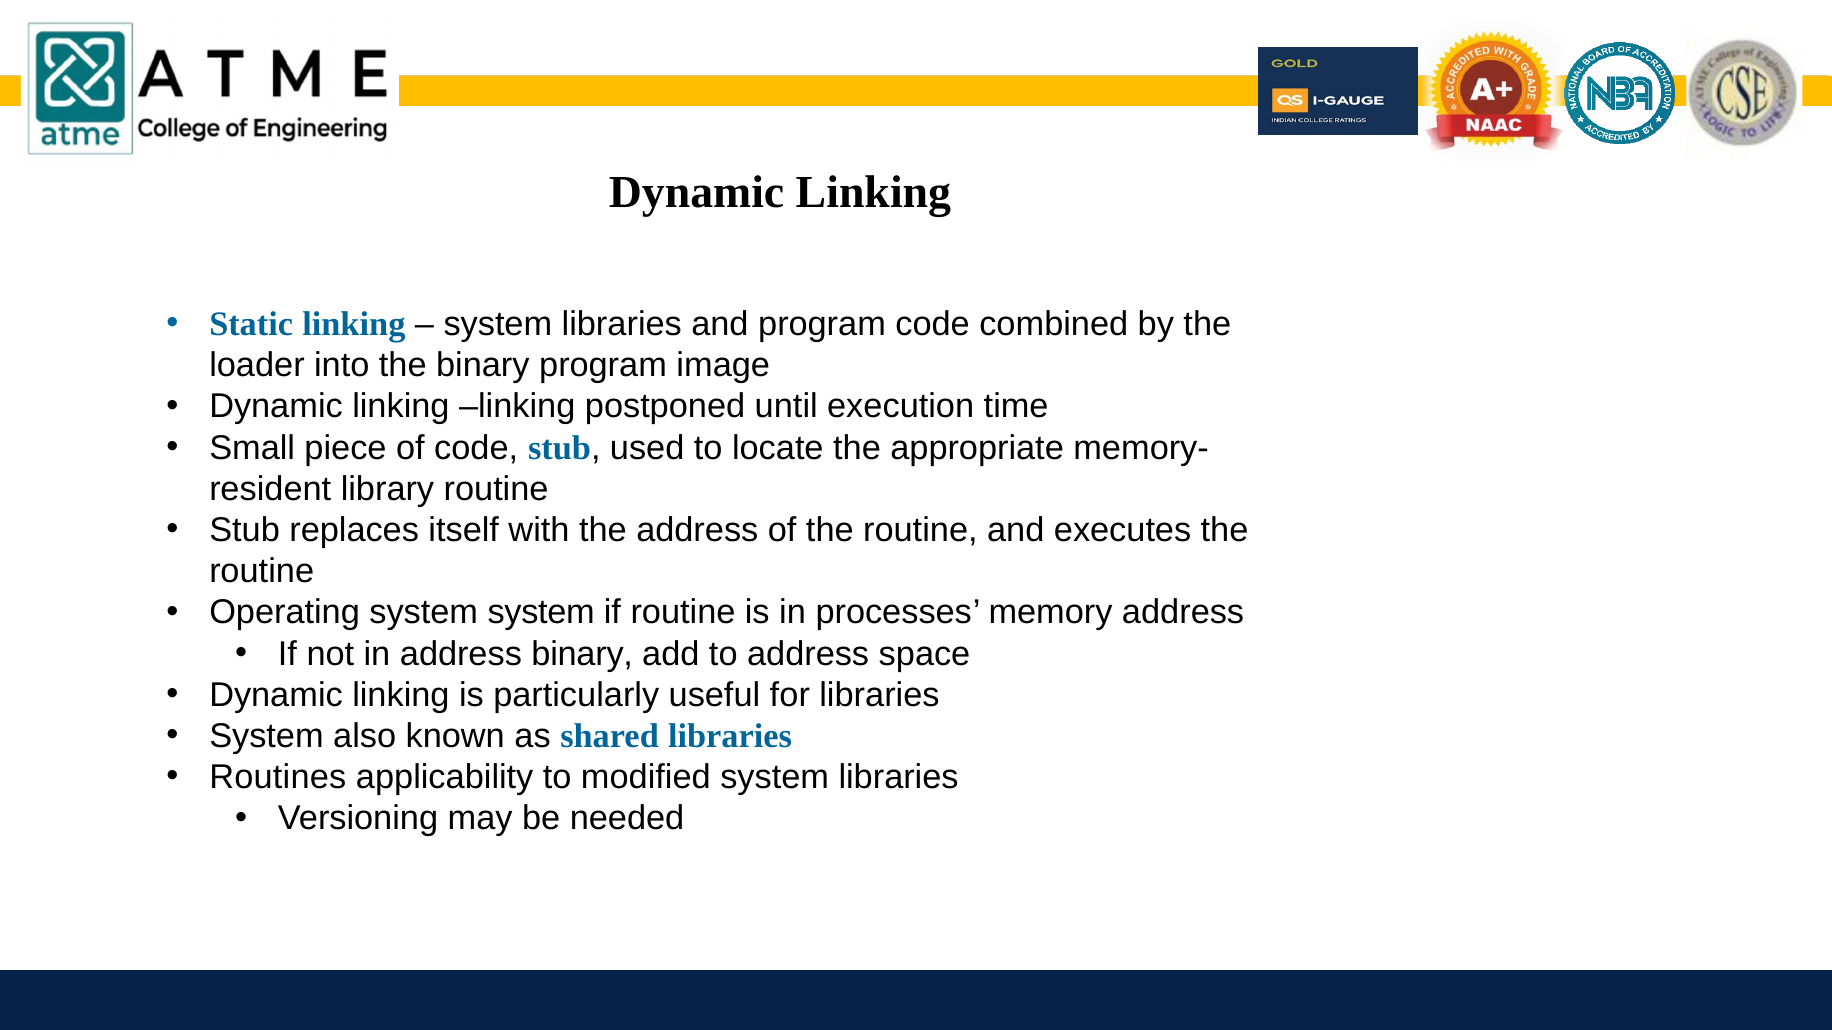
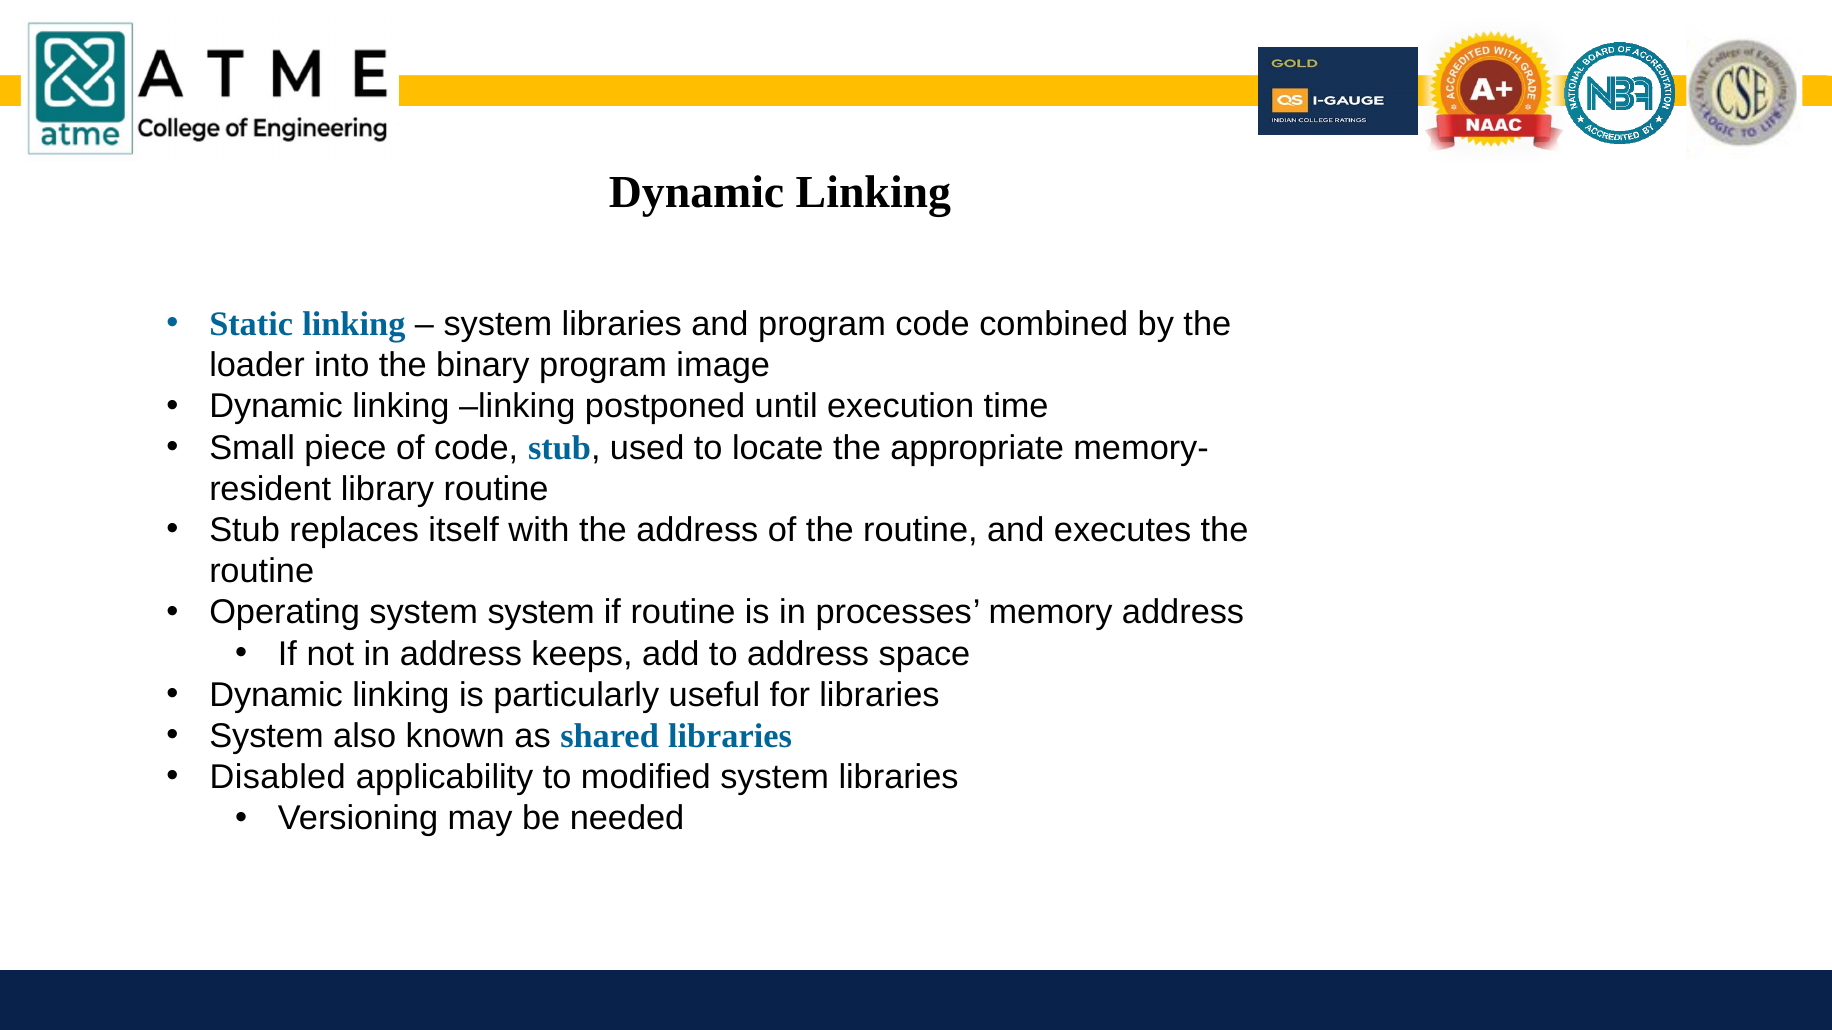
address binary: binary -> keeps (582, 654)
Routines: Routines -> Disabled (278, 778)
